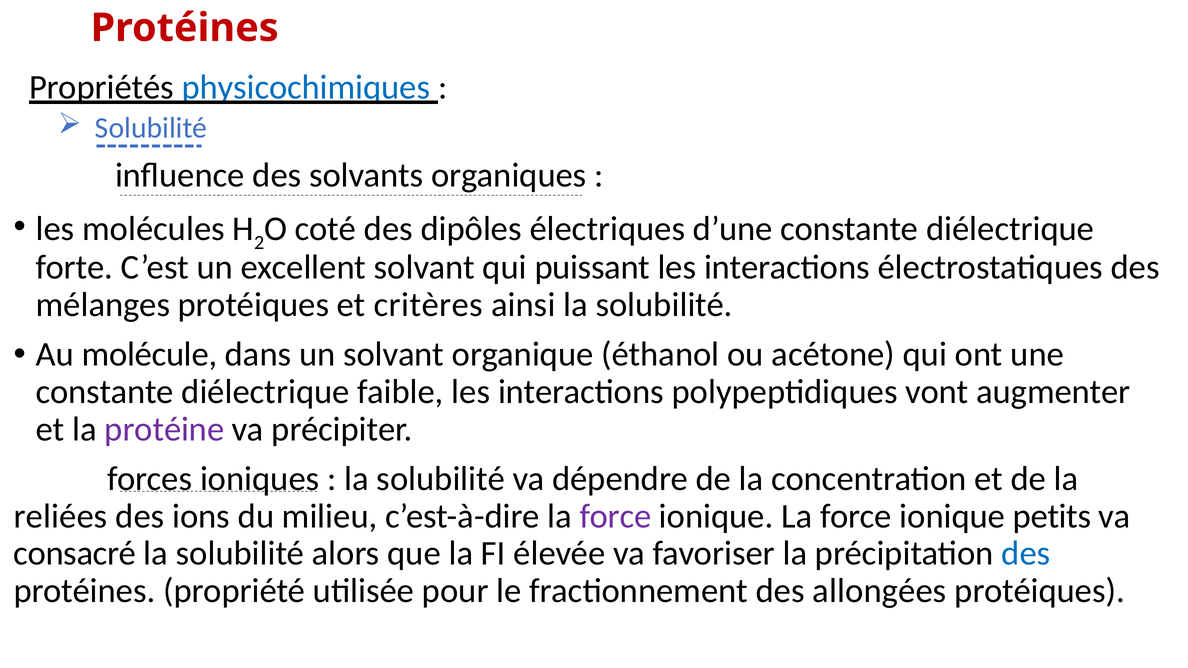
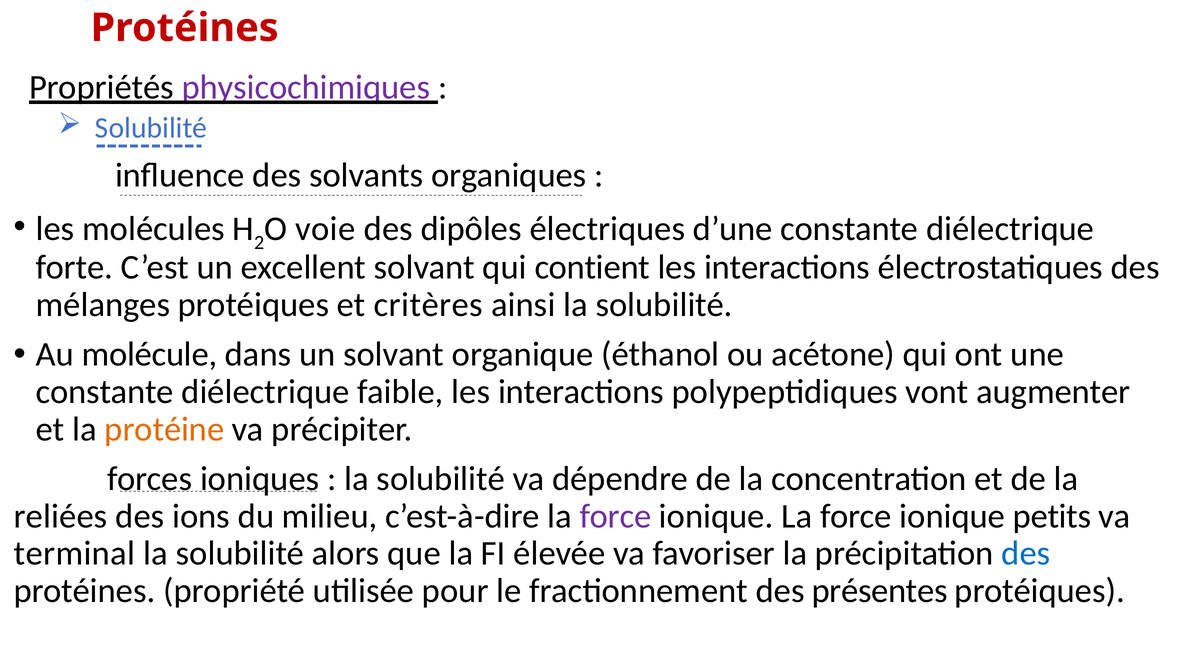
physicochimiques colour: blue -> purple (306, 87)
coté: coté -> voie (325, 229)
puissant: puissant -> contient (592, 267)
protéine colour: purple -> orange (164, 429)
consacré: consacré -> terminal (74, 554)
allongées: allongées -> présentes (880, 591)
